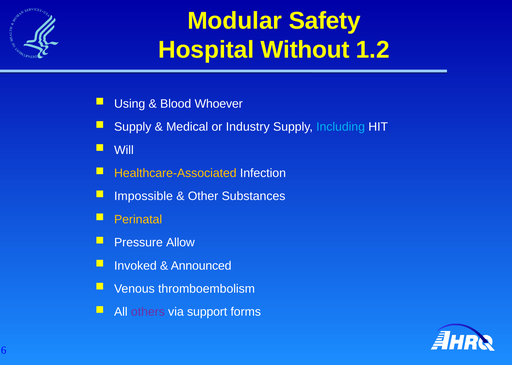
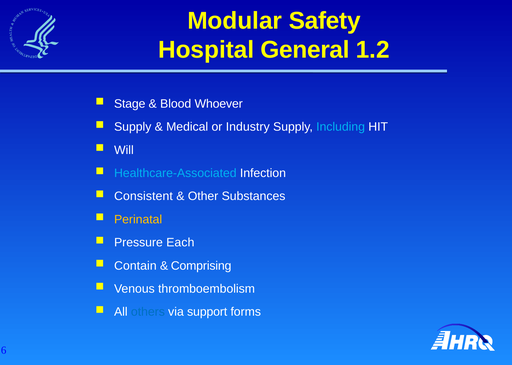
Without: Without -> General (305, 50)
Using: Using -> Stage (130, 104)
Healthcare-Associated colour: yellow -> light blue (175, 173)
Impossible: Impossible -> Consistent (143, 197)
Allow: Allow -> Each (180, 243)
Invoked: Invoked -> Contain (135, 266)
Announced: Announced -> Comprising (201, 266)
others colour: purple -> blue (148, 313)
